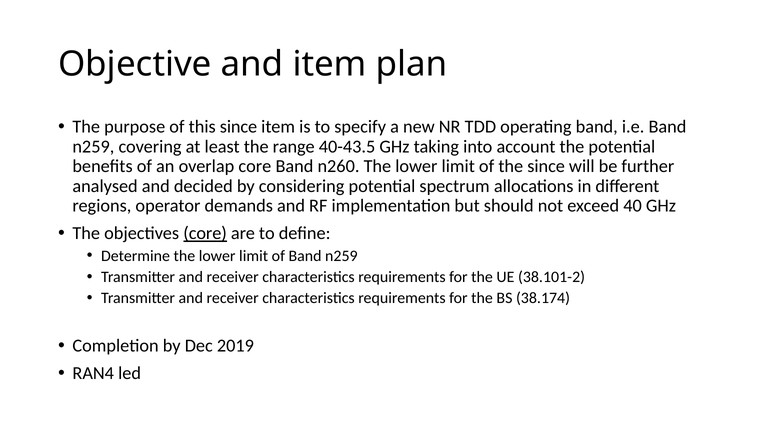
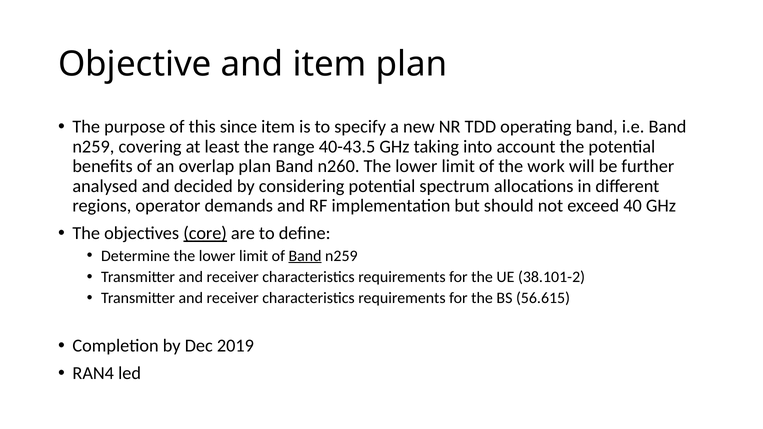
overlap core: core -> plan (255, 166)
the since: since -> work (546, 166)
Band underline: none -> present (305, 256)
38.174: 38.174 -> 56.615 (543, 298)
